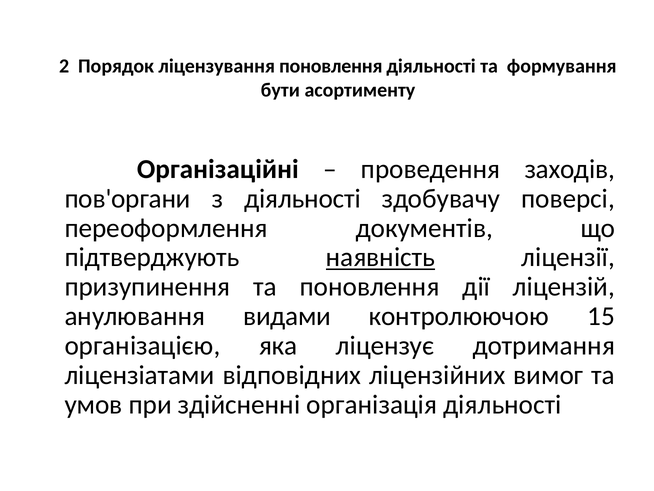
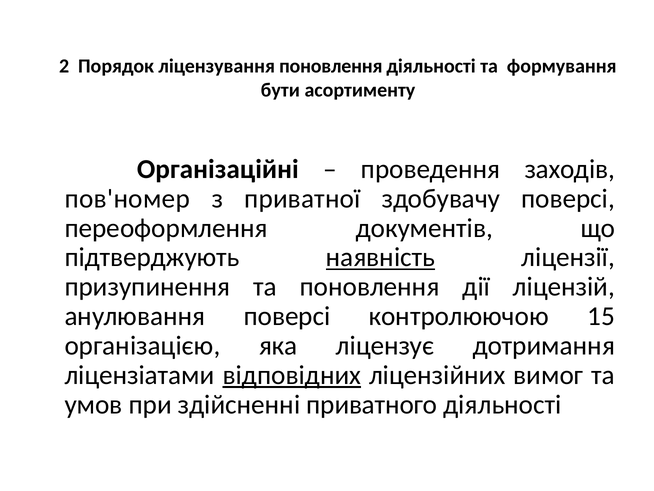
пов'органи: пов'органи -> пов'номер (127, 198)
з діяльності: діяльності -> приватної (302, 198)
анулювання видами: видами -> поверсі (287, 316)
відповідних underline: none -> present (292, 375)
організація: організація -> приватного (372, 404)
